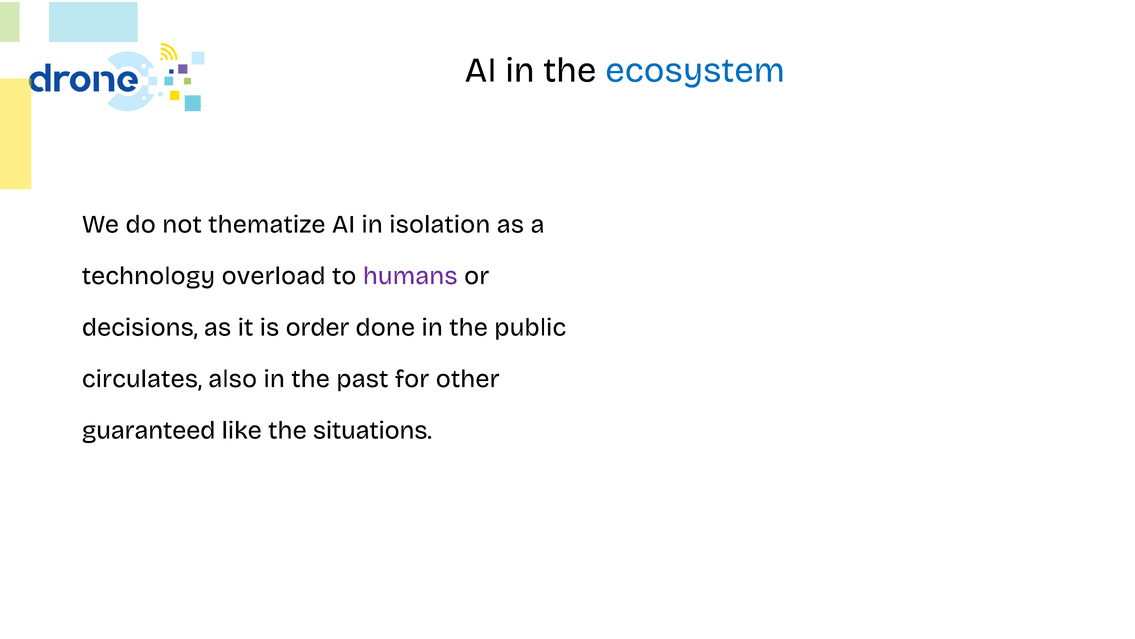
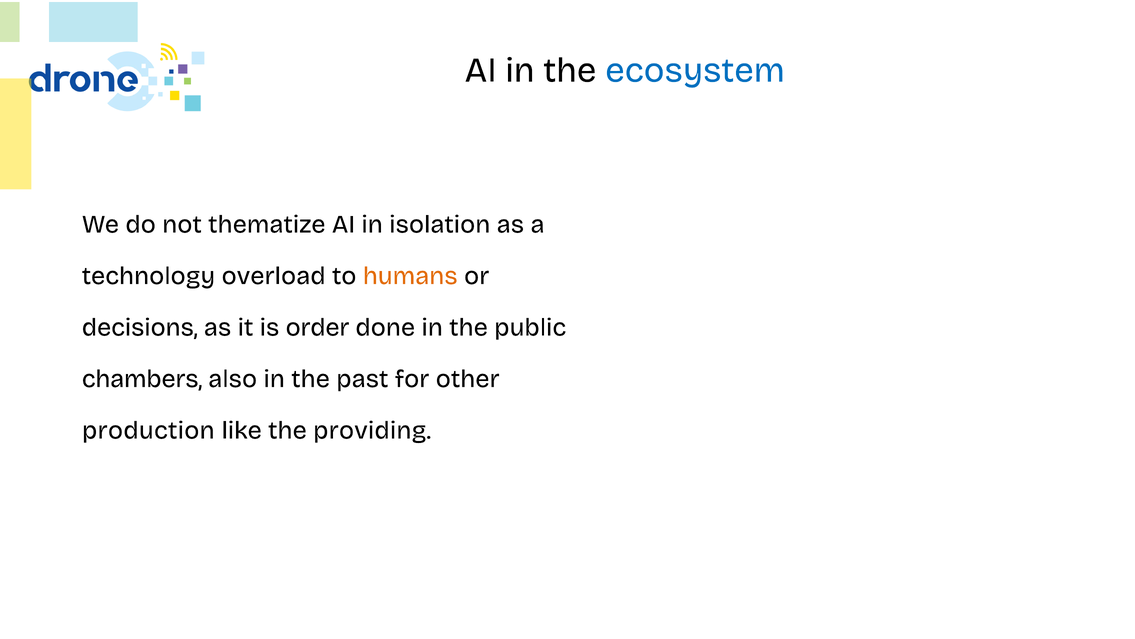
humans colour: purple -> orange (410, 276)
circulates: circulates -> chambers (142, 378)
guaranteed: guaranteed -> production (148, 430)
situations: situations -> providing (372, 430)
